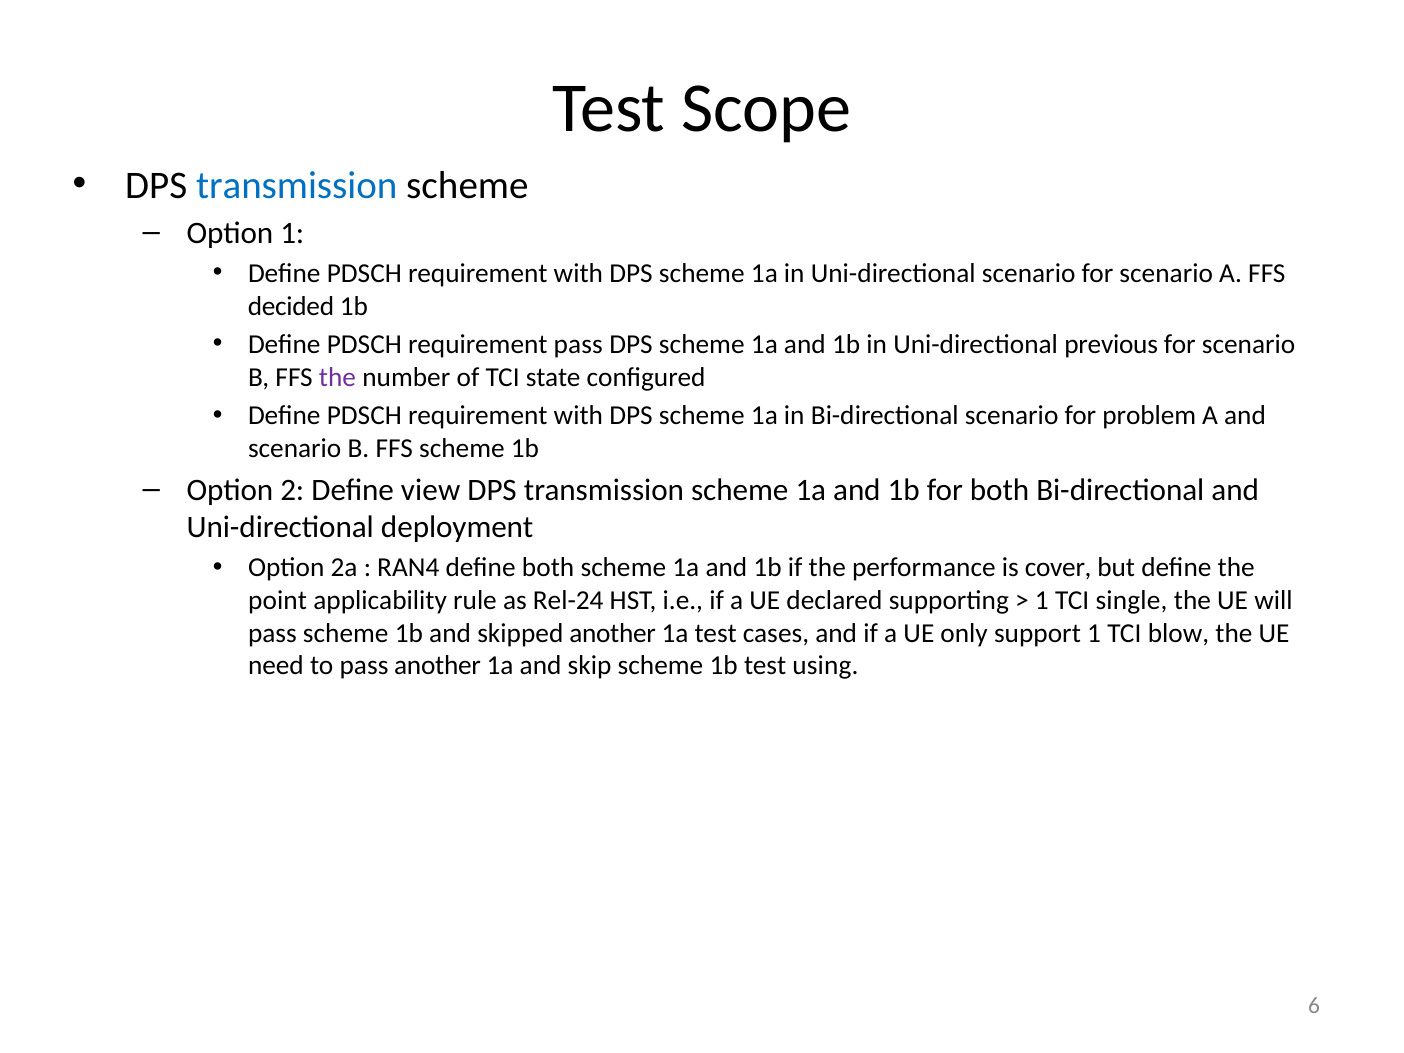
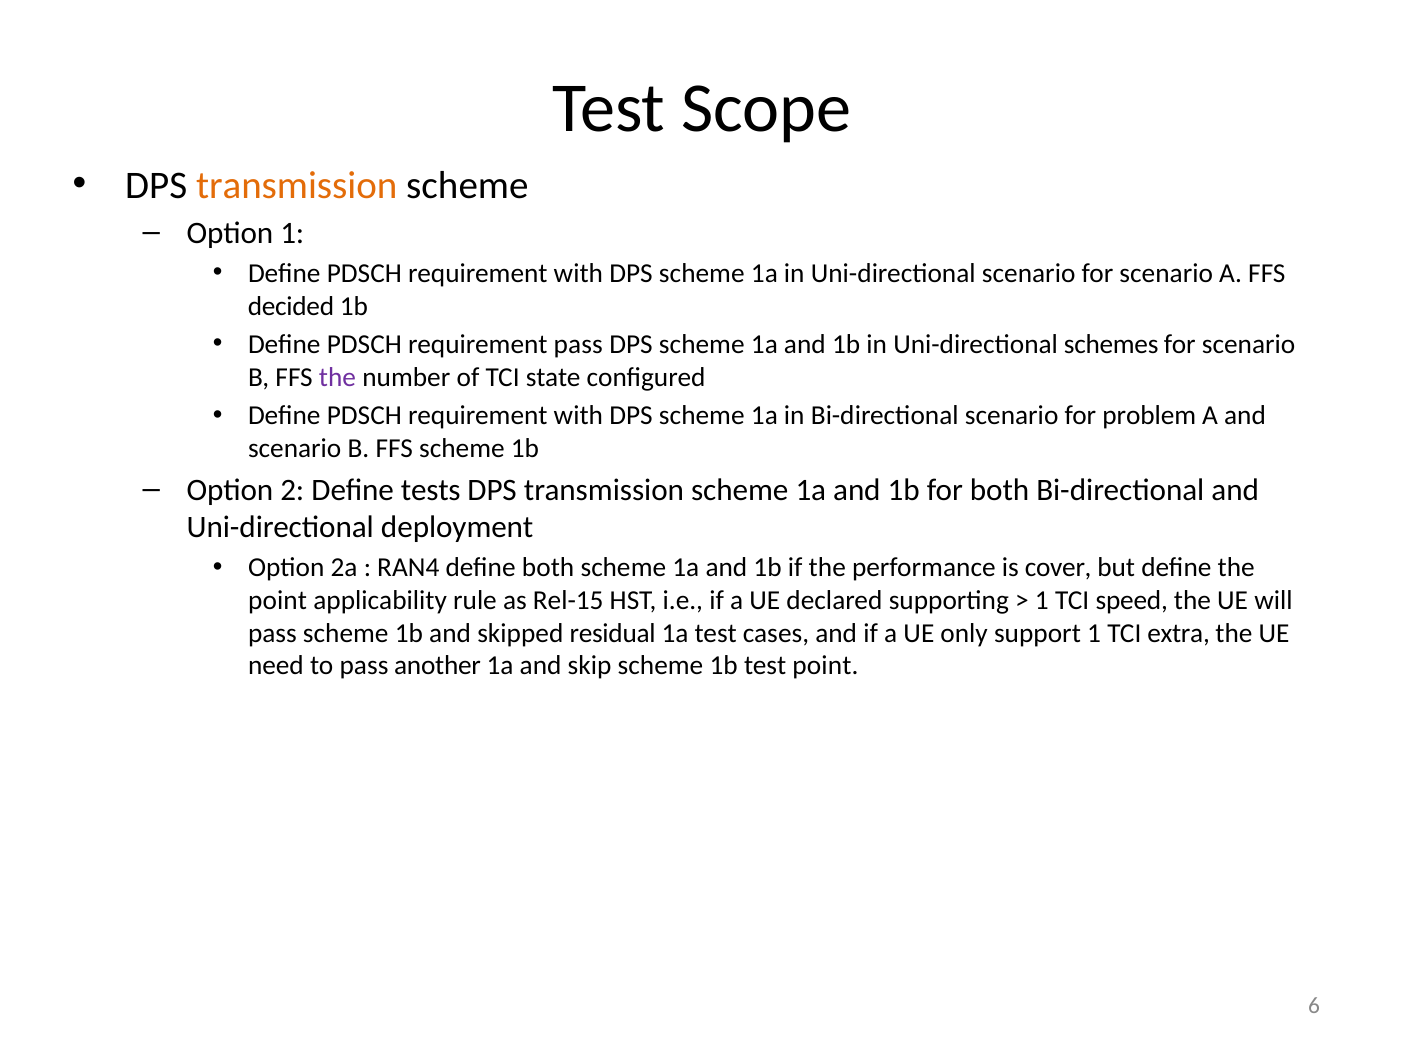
transmission colour: blue -> orange (297, 185)
previous: previous -> schemes (1111, 344)
view: view -> tests (431, 490)
Rel-24: Rel-24 -> Rel-15 (568, 600)
single: single -> speed (1132, 600)
skipped another: another -> residual (613, 633)
blow: blow -> extra (1179, 633)
test using: using -> point (825, 666)
